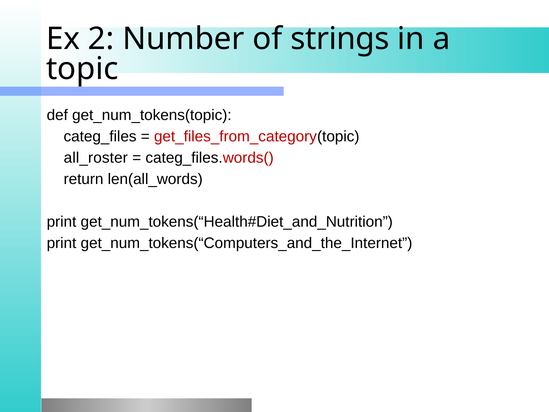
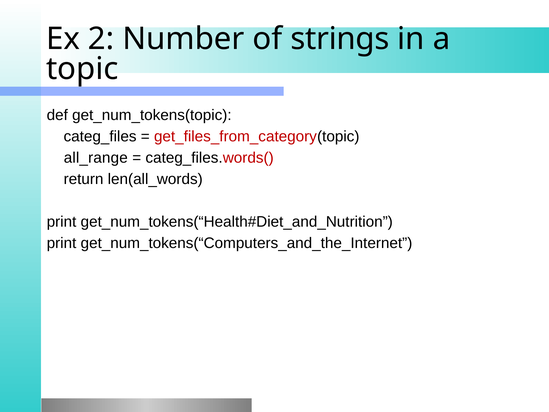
all_roster: all_roster -> all_range (96, 158)
